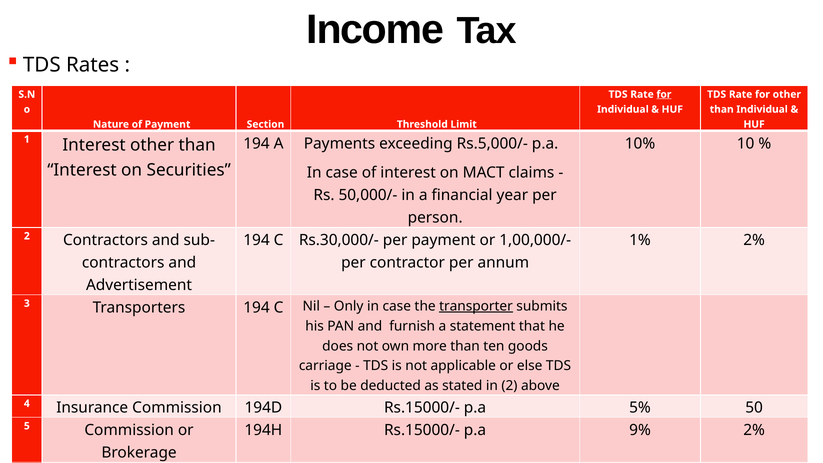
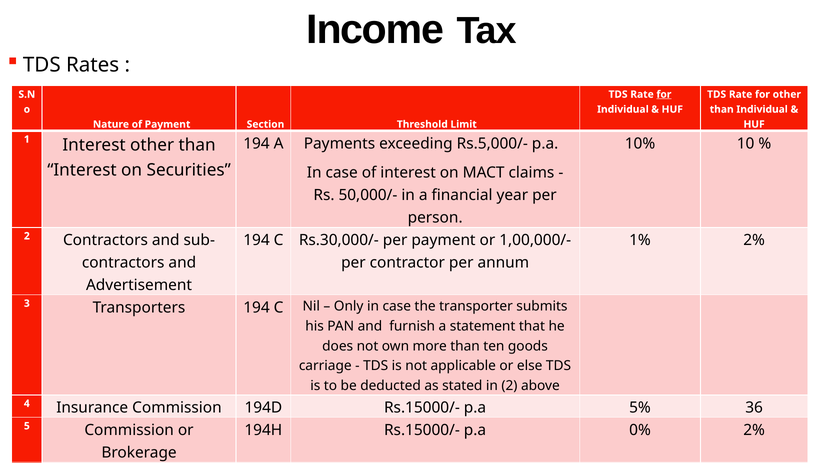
transporter underline: present -> none (476, 306)
50: 50 -> 36 (754, 408)
9%: 9% -> 0% (640, 430)
